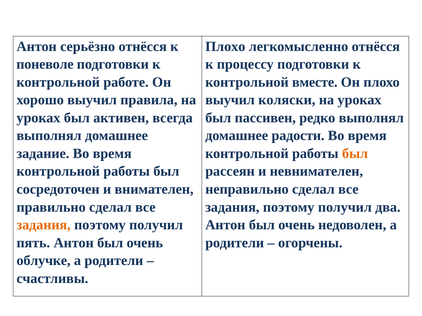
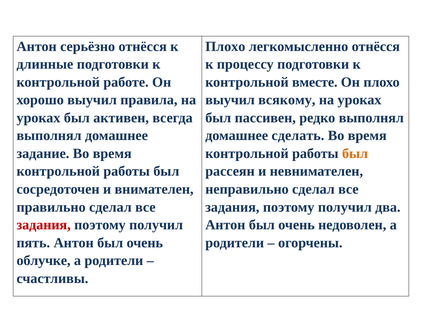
поневоле: поневоле -> длинные (45, 64)
коляски: коляски -> всякому (287, 100)
радости: радости -> сделать (298, 136)
задания colour: orange -> red (44, 225)
